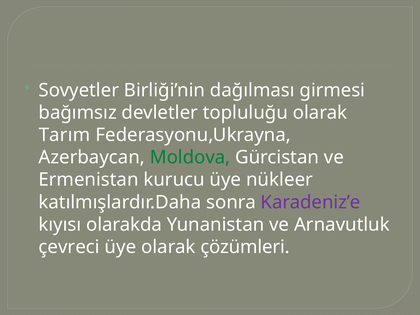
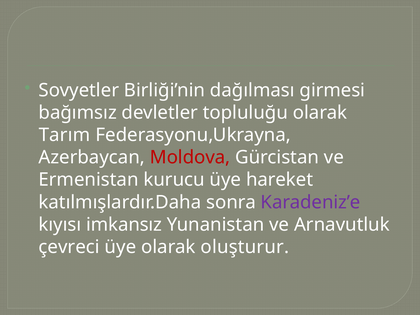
Moldova colour: green -> red (190, 157)
nükleer: nükleer -> hareket (280, 180)
olarakda: olarakda -> imkansız (124, 225)
çözümleri: çözümleri -> oluşturur (245, 247)
